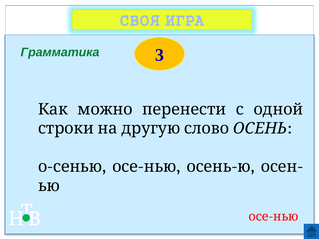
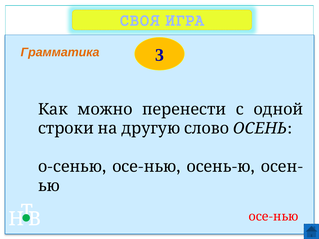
Грамматика colour: green -> orange (60, 52)
